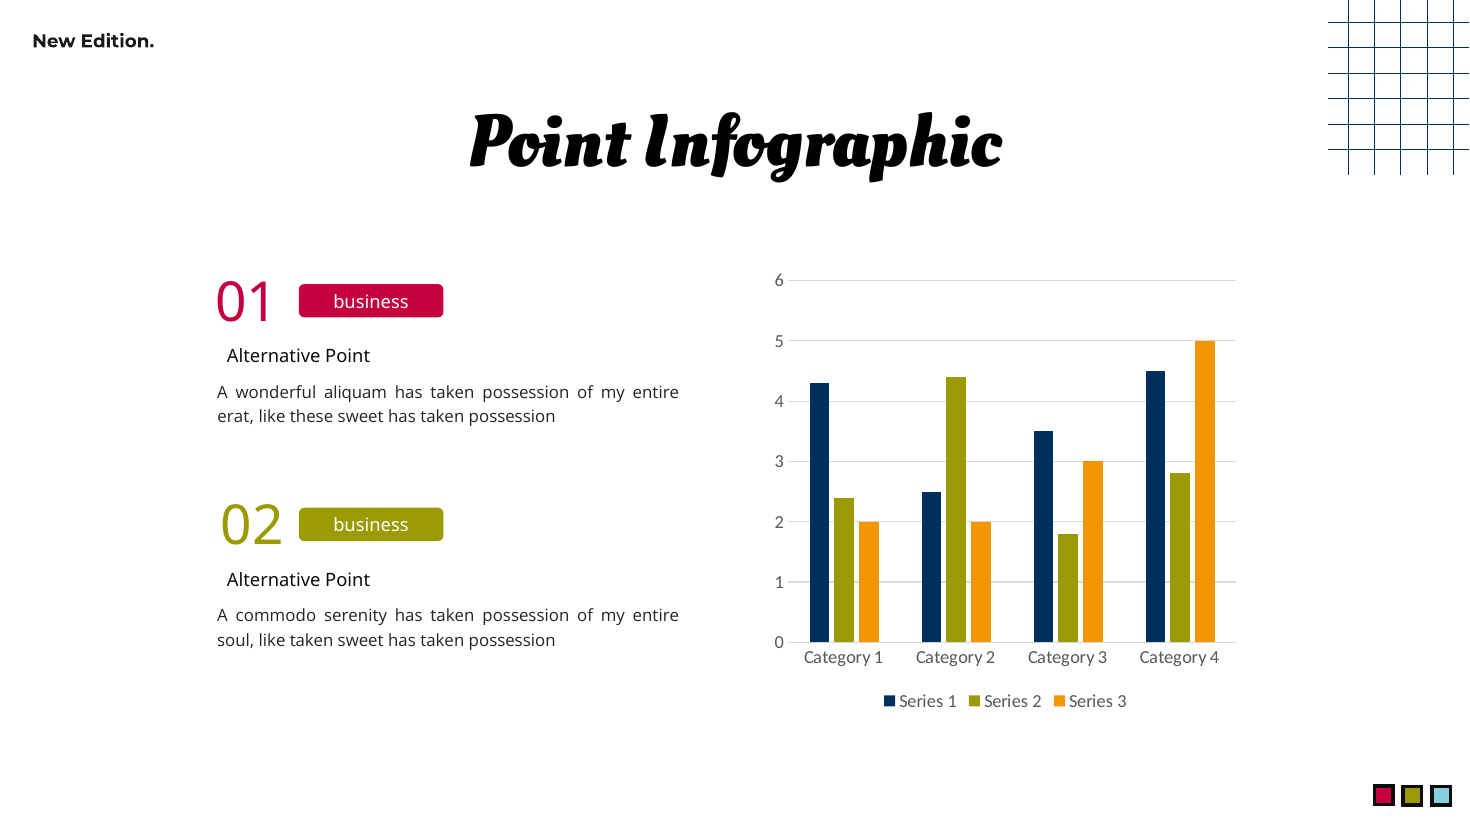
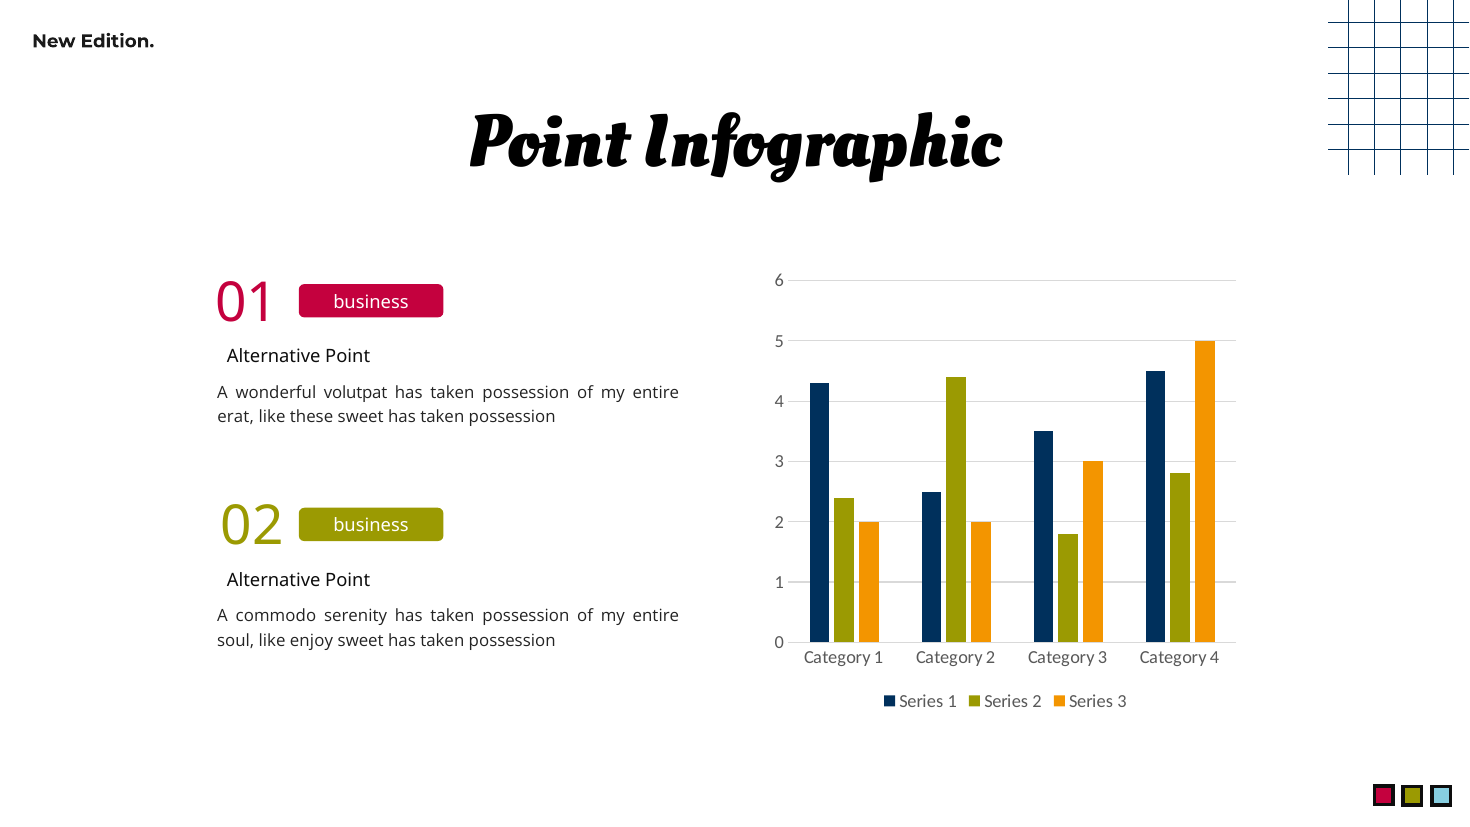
aliquam: aliquam -> volutpat (356, 393)
like taken: taken -> enjoy (311, 641)
